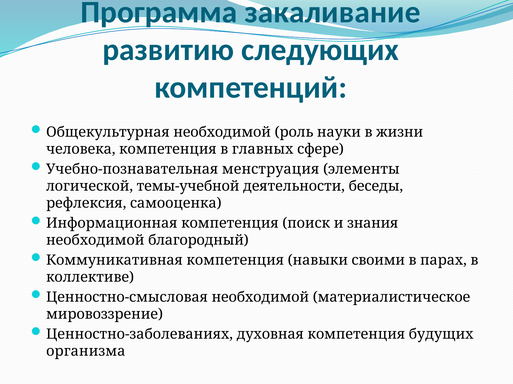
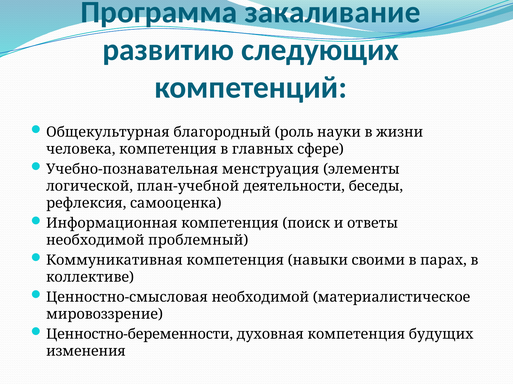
Общекультурная необходимой: необходимой -> благородный (222, 132)
темы-учебной: темы-учебной -> план-учебной (188, 187)
знания: знания -> ответы (373, 224)
благородный: благородный -> проблемный (198, 241)
Ценностно-заболеваниях: Ценностно-заболеваниях -> Ценностно-беременности (140, 335)
организма: организма -> изменения (86, 352)
